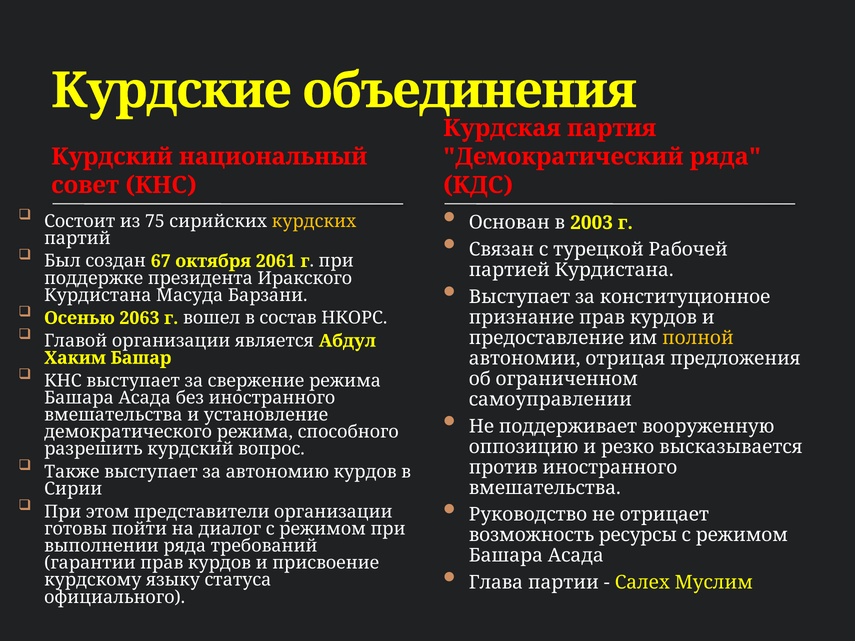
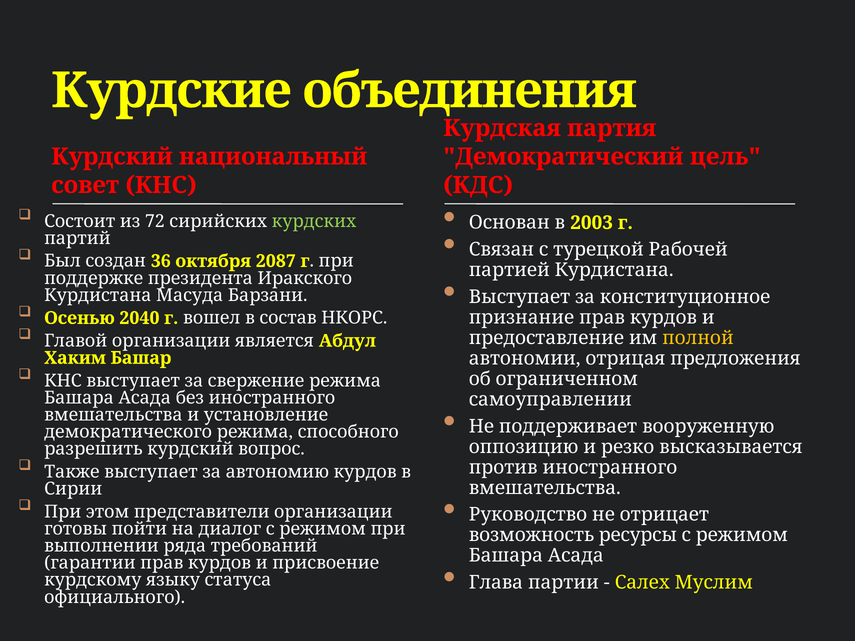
Демократический ряда: ряда -> цель (725, 157)
75: 75 -> 72 (155, 221)
курдских colour: yellow -> light green (314, 221)
67: 67 -> 36 (161, 261)
2061: 2061 -> 2087 (276, 261)
2063: 2063 -> 2040 (139, 318)
